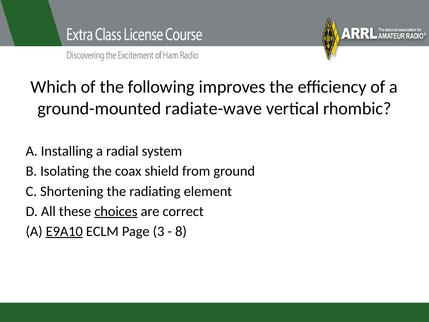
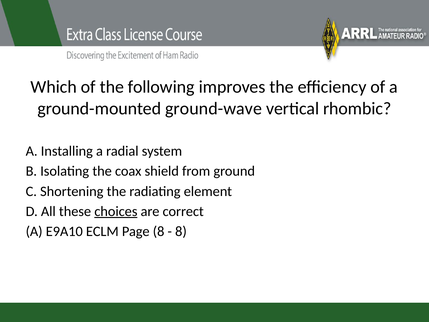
radiate-wave: radiate-wave -> ground-wave (214, 108)
E9A10 underline: present -> none (64, 231)
Page 3: 3 -> 8 (159, 231)
